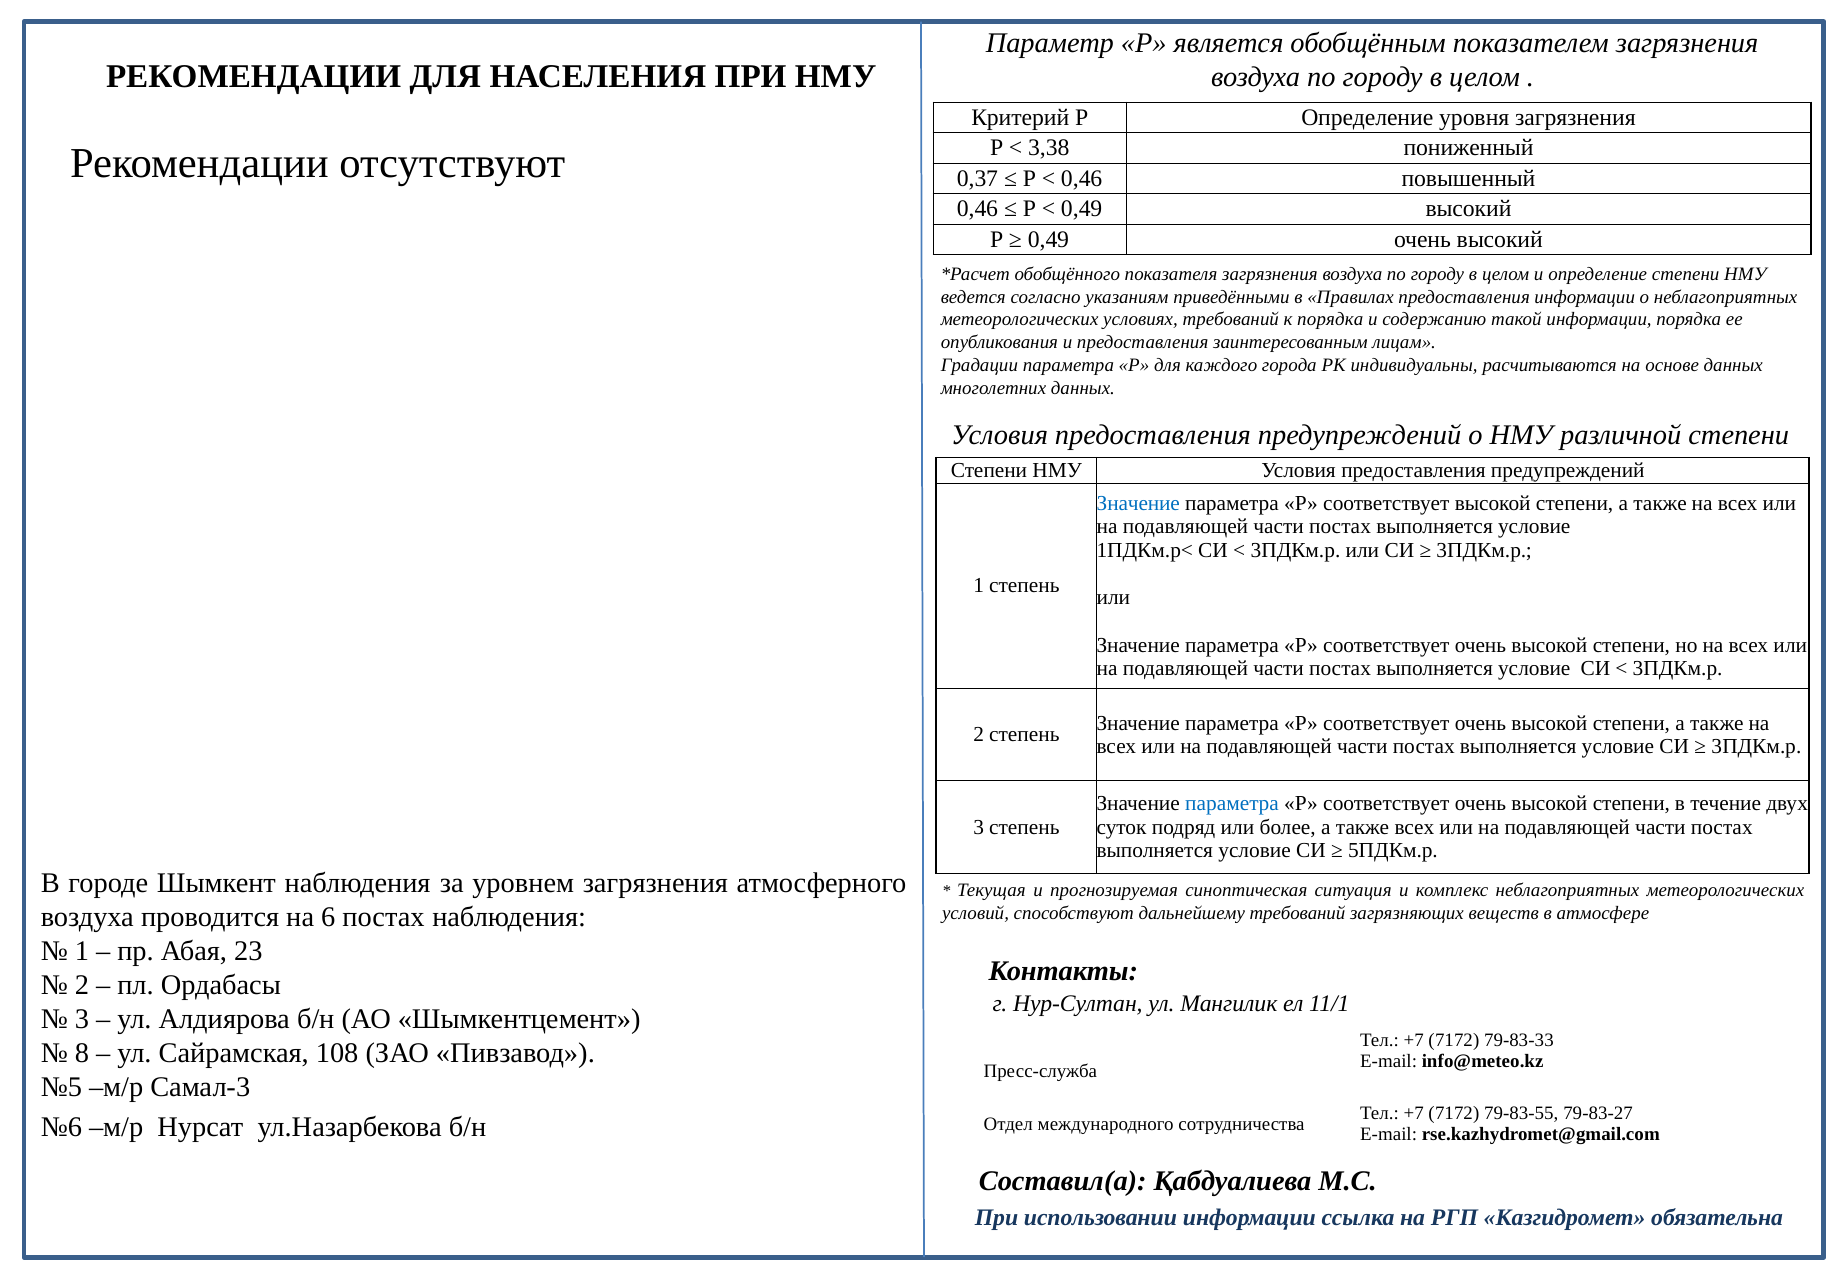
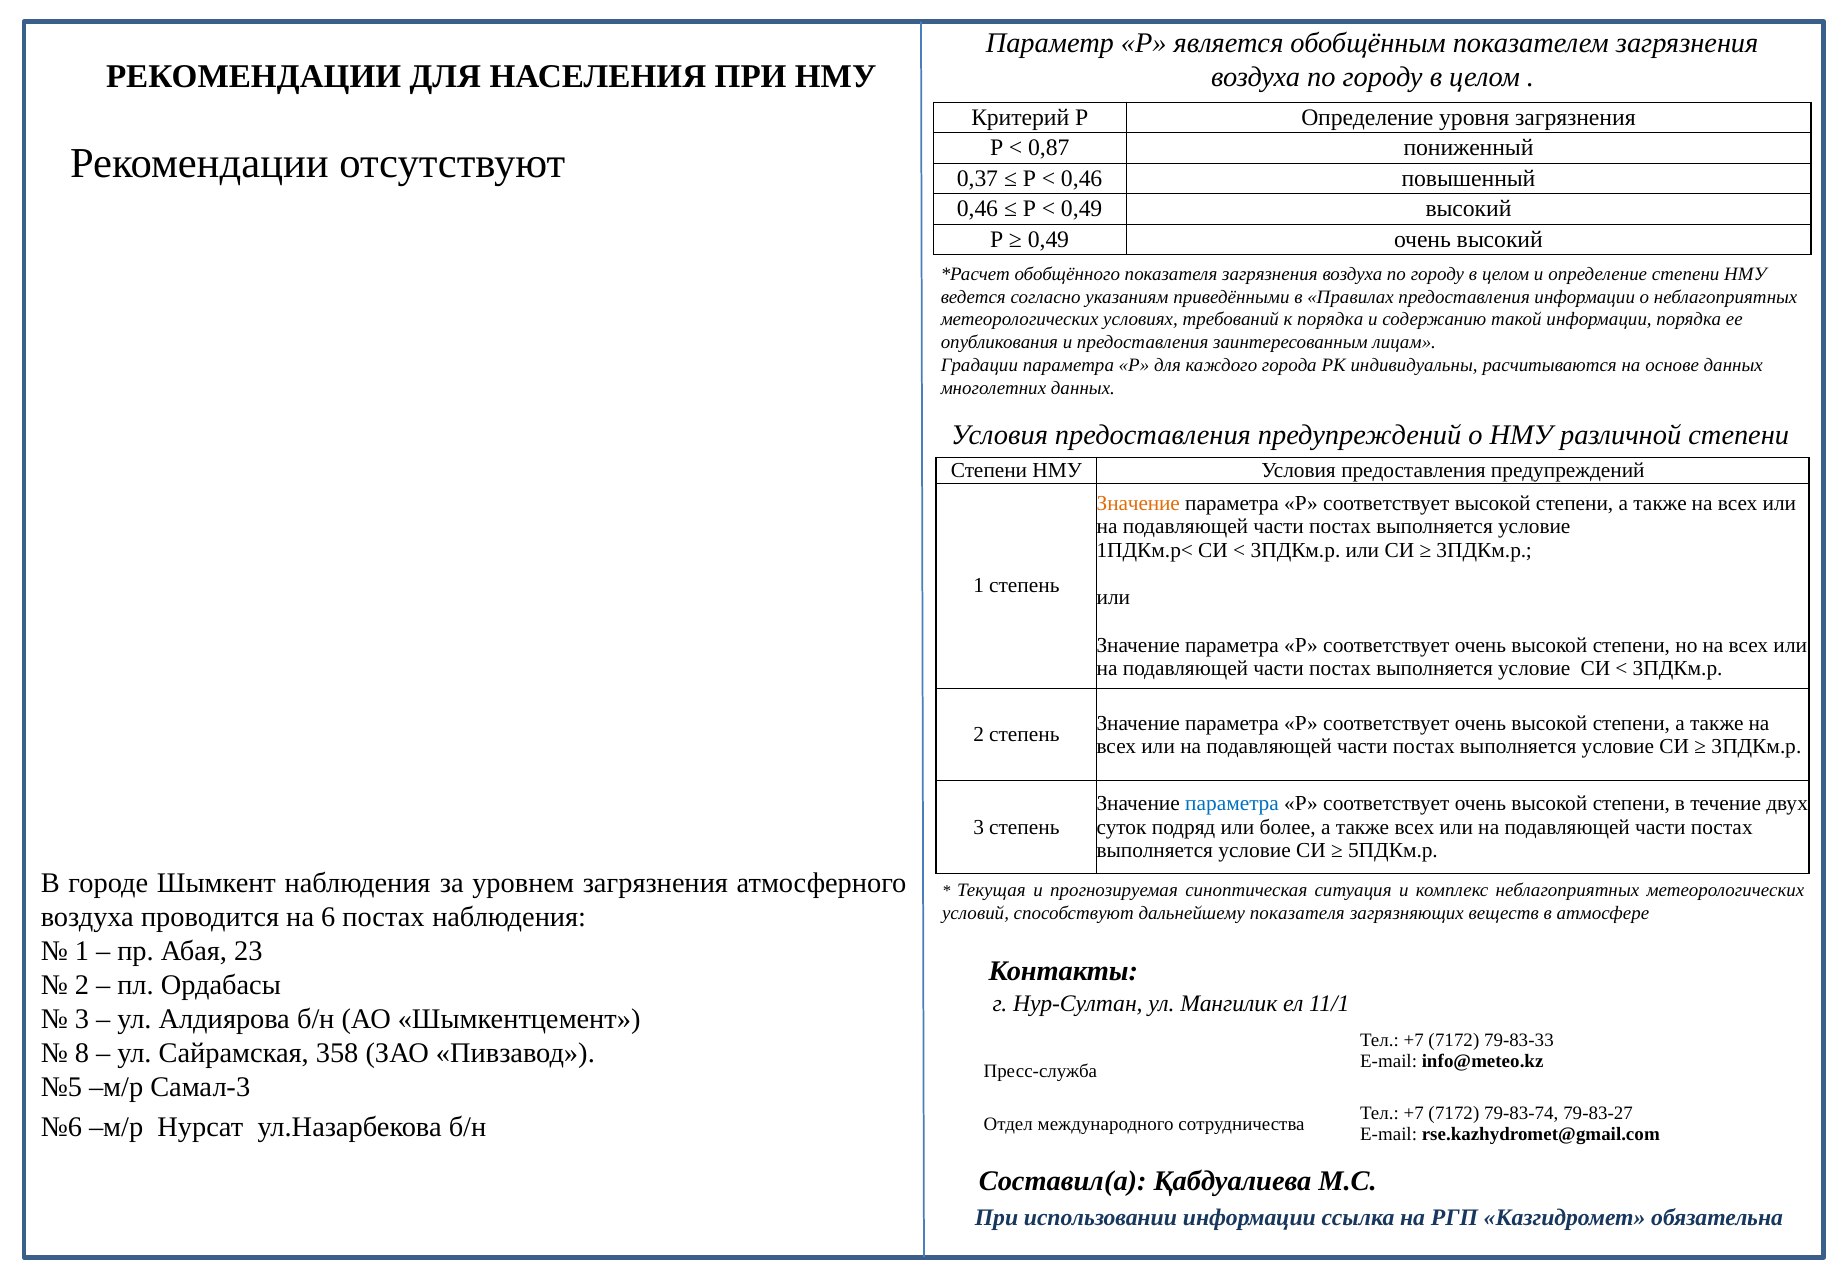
3,38: 3,38 -> 0,87 (1049, 148)
Значение colour: blue -> orange (1138, 503)
дальнейшему требований: требований -> показателя (1297, 914)
108: 108 -> 358 (337, 1054)
79-83-55: 79-83-55 -> 79-83-74 (1521, 1114)
